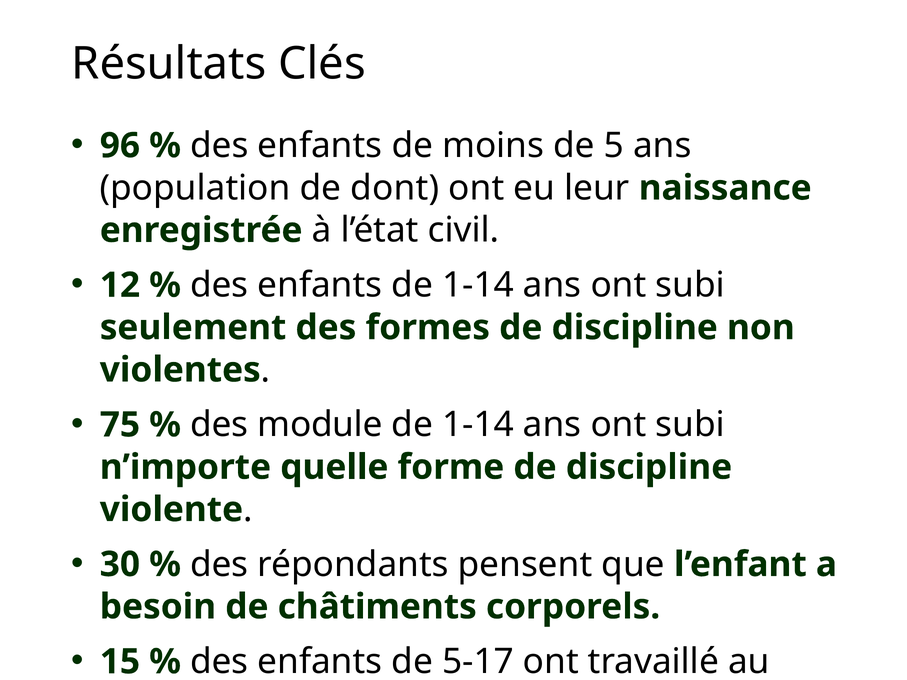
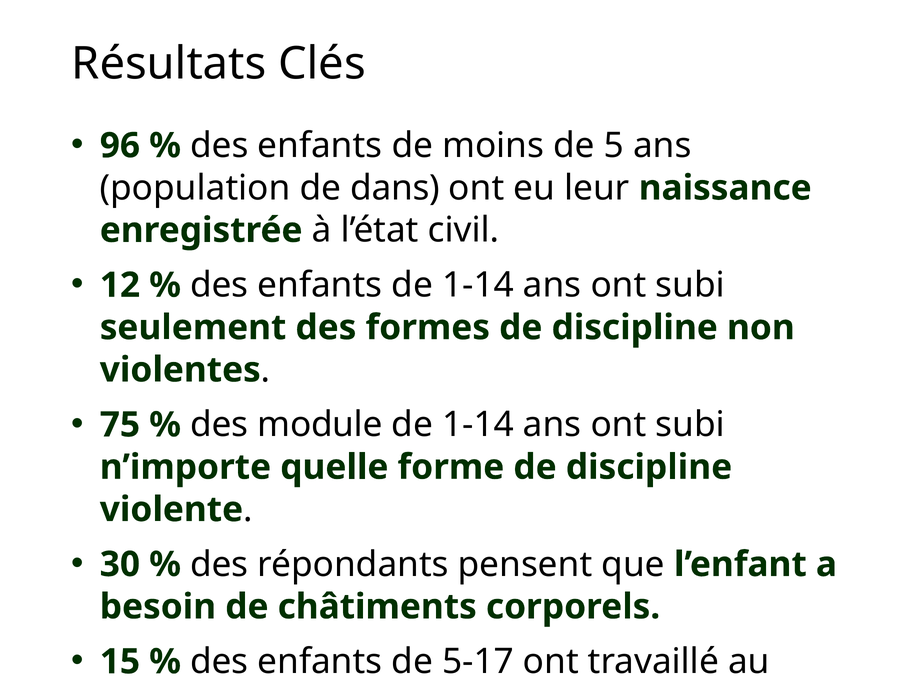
dont: dont -> dans (395, 188)
